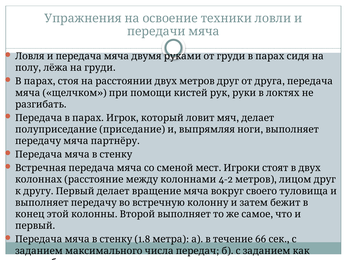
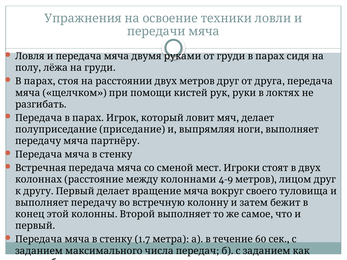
4-2: 4-2 -> 4-9 (226, 180)
1.8: 1.8 -> 1.7 (142, 240)
66: 66 -> 60 (261, 240)
